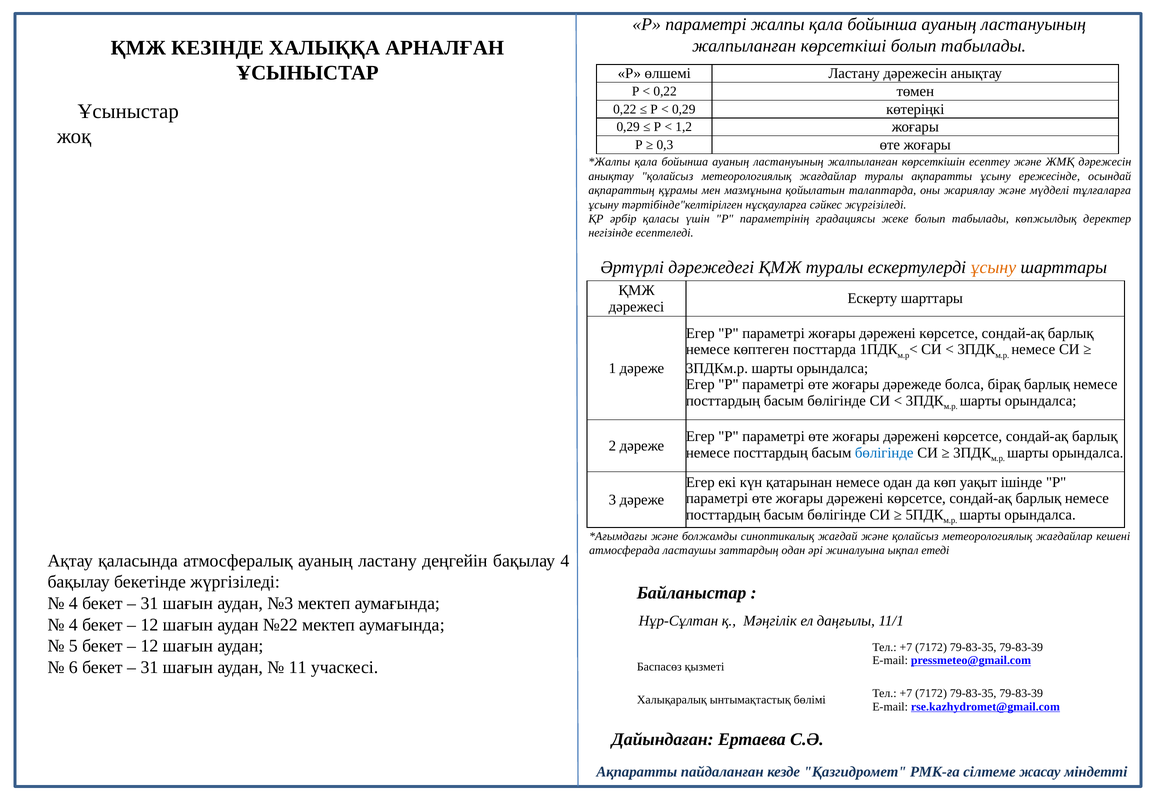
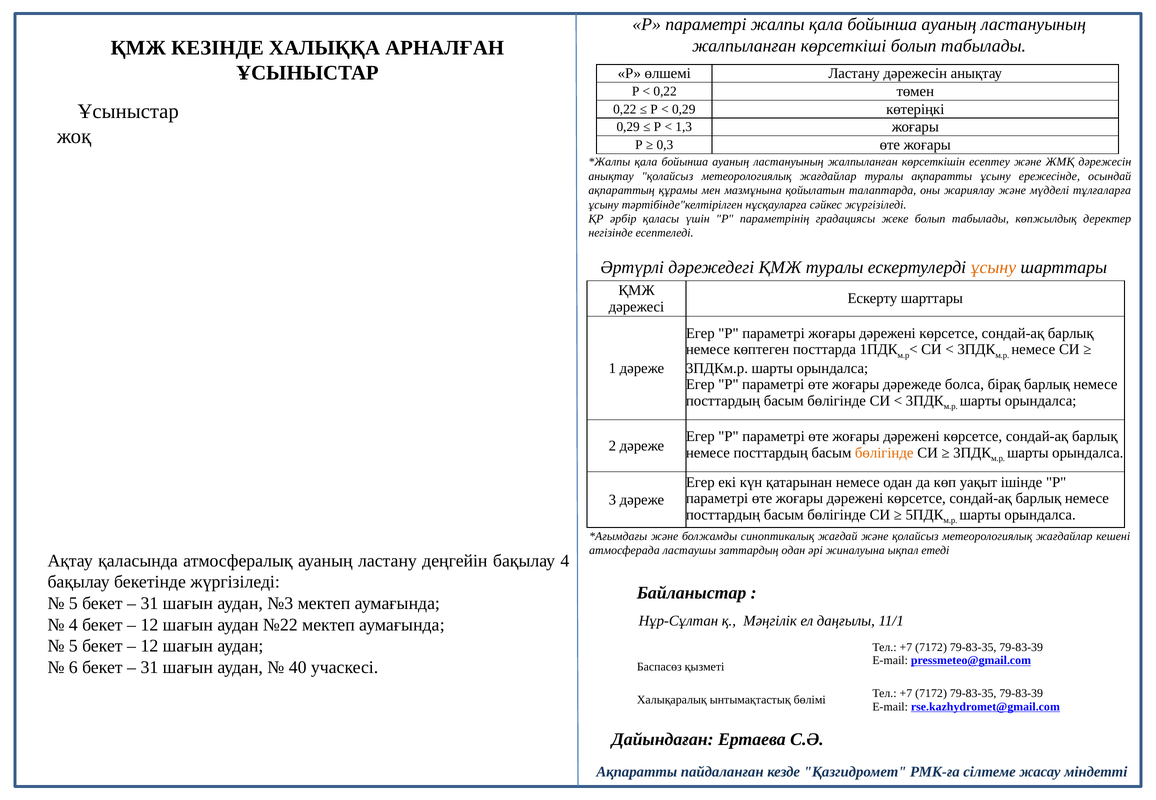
1,2: 1,2 -> 1,3 (684, 127)
бөлігінде colour: blue -> orange (884, 453)
4: 4 -> 5 (73, 604)
11: 11 -> 40 (298, 668)
